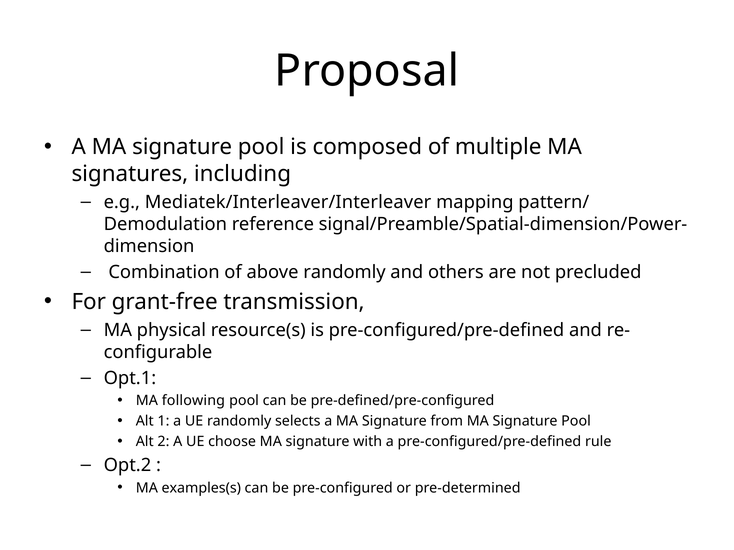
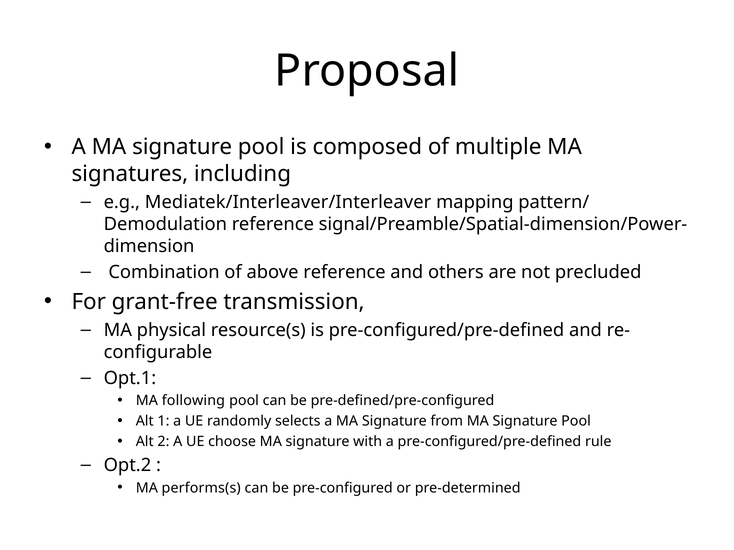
above randomly: randomly -> reference (344, 272)
examples(s: examples(s -> performs(s (201, 488)
